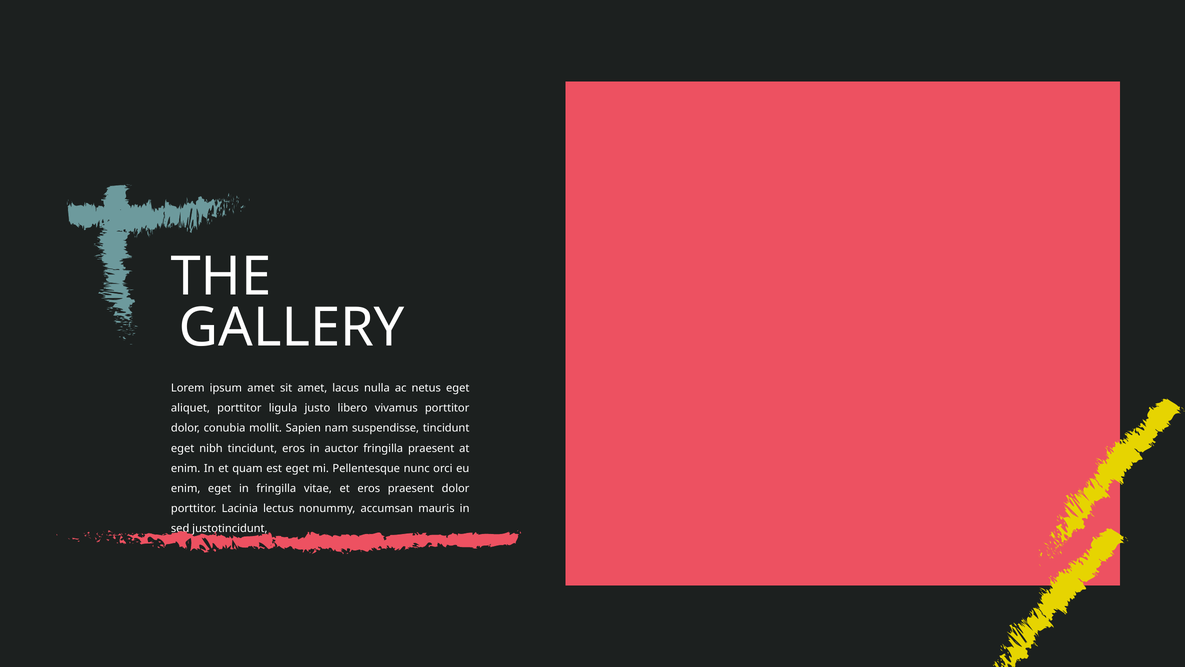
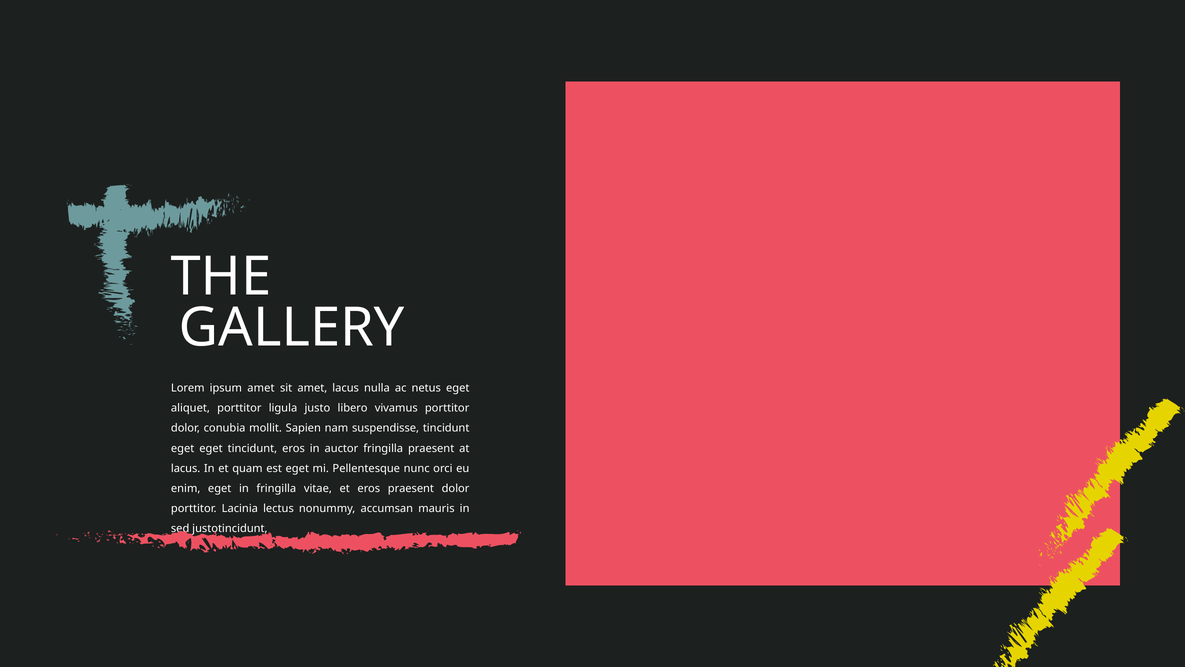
eget nibh: nibh -> eget (211, 448)
enim: enim -> lacus (186, 468)
